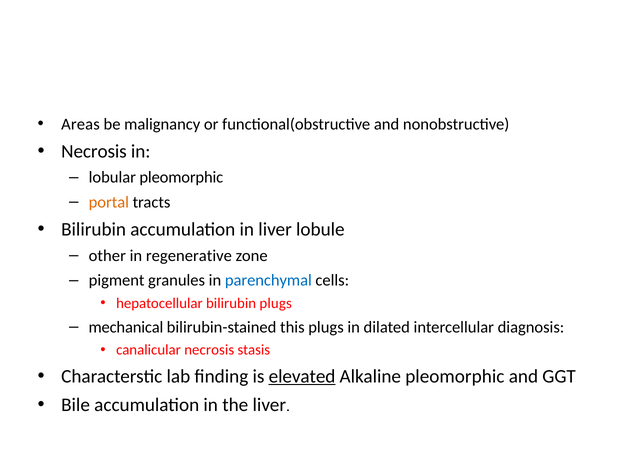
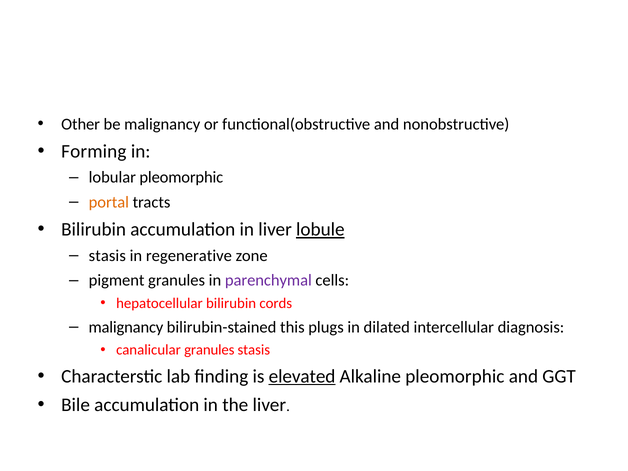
Areas: Areas -> Other (81, 124)
Necrosis: Necrosis -> Forming (94, 151)
lobule underline: none -> present (320, 230)
other: other -> stasis (107, 256)
parenchymal colour: blue -> purple (268, 280)
bilirubin plugs: plugs -> cords (276, 303)
mechanical: mechanical -> malignancy (126, 327)
canalicular necrosis: necrosis -> granules (209, 350)
